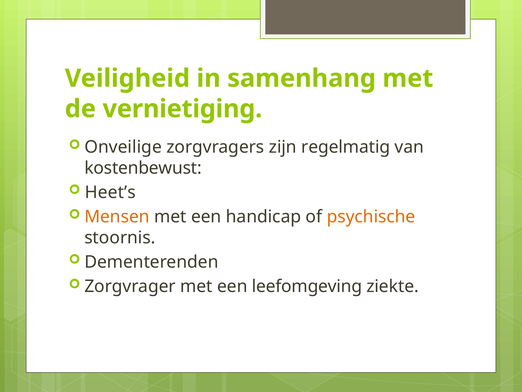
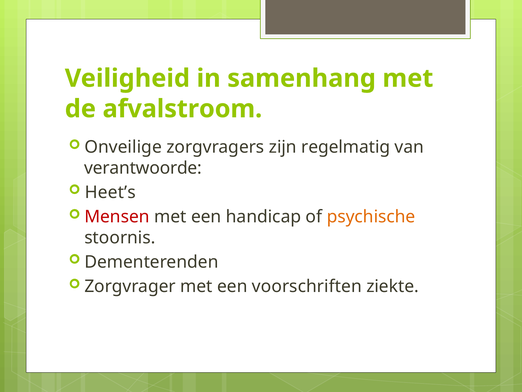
vernietiging: vernietiging -> afvalstroom (182, 109)
kostenbewust: kostenbewust -> verantwoorde (143, 168)
Mensen colour: orange -> red (117, 217)
leefomgeving: leefomgeving -> voorschriften (307, 286)
